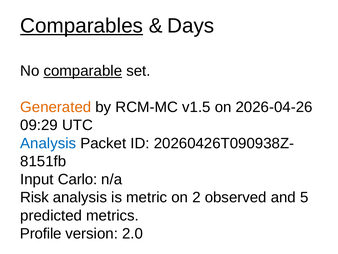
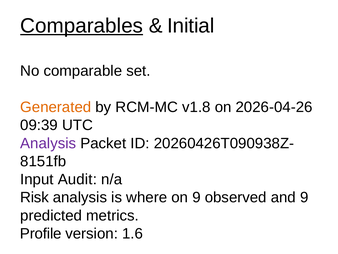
Days: Days -> Initial (191, 26)
comparable underline: present -> none (83, 71)
v1.5: v1.5 -> v1.8 (196, 107)
09:29: 09:29 -> 09:39 (39, 125)
Analysis colour: blue -> purple (48, 143)
Carlo: Carlo -> Audit (77, 179)
metric: metric -> where (147, 197)
on 2: 2 -> 9 (196, 197)
and 5: 5 -> 9 (304, 197)
2.0: 2.0 -> 1.6 (133, 233)
